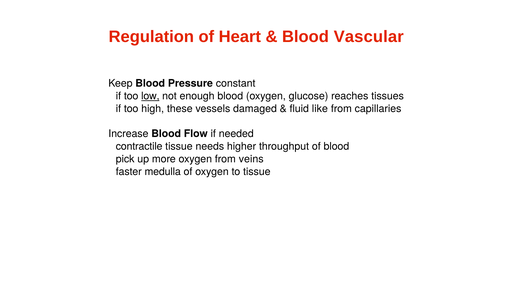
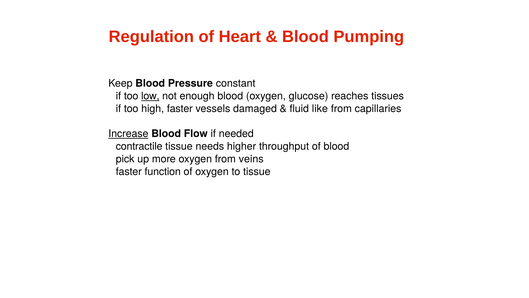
Vascular: Vascular -> Pumping (369, 37)
high these: these -> faster (180, 108)
Increase underline: none -> present (128, 134)
medulla: medulla -> function (163, 171)
